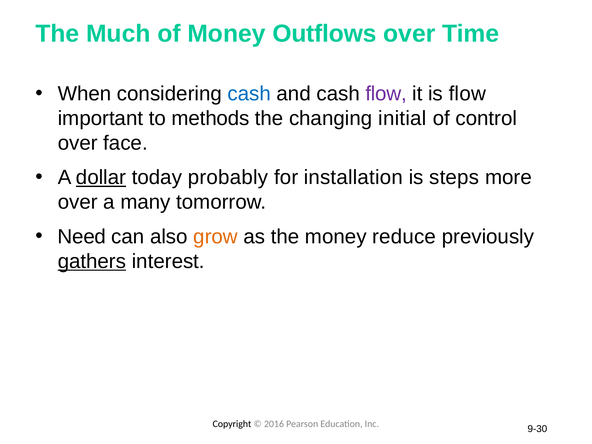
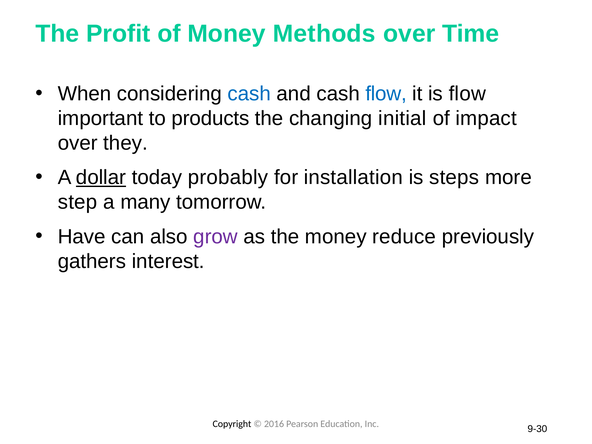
Much: Much -> Profit (118, 34)
Outflows: Outflows -> Methods (324, 34)
flow colour: purple -> blue (386, 94)
methods: methods -> products (210, 118)
control: control -> impact (486, 118)
face: face -> they (126, 143)
over: over -> step (78, 202)
Need: Need -> Have (82, 237)
grow colour: orange -> purple (216, 237)
gathers underline: present -> none (92, 261)
